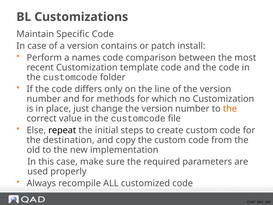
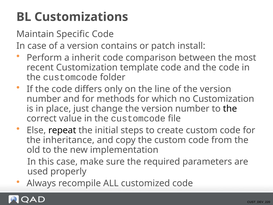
names: names -> inherit (86, 58)
the colour: orange -> black (230, 109)
destination: destination -> inheritance (69, 140)
